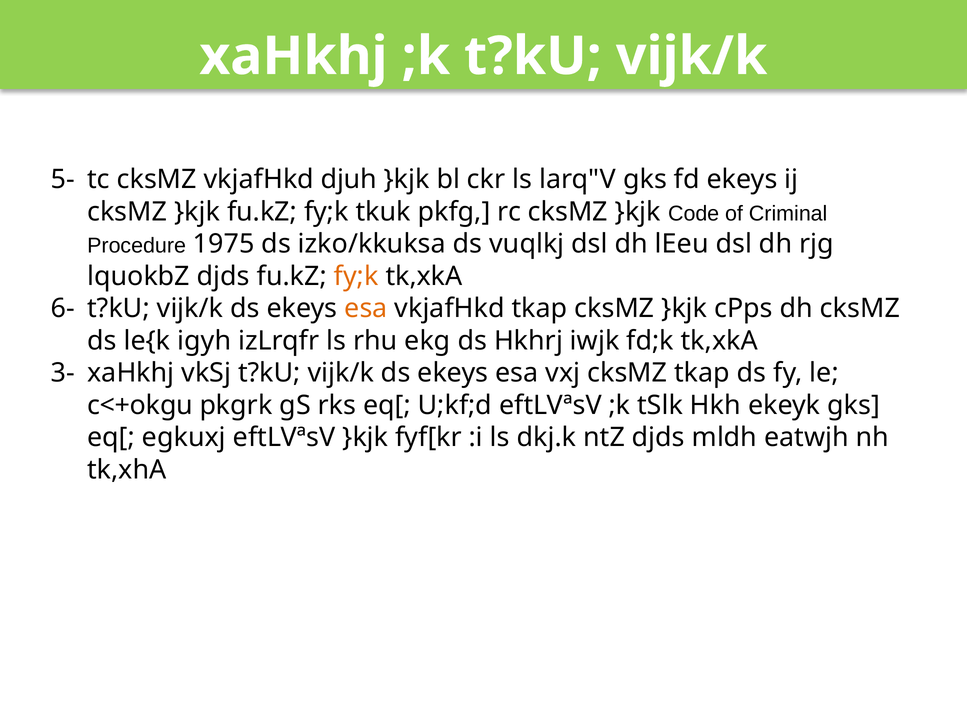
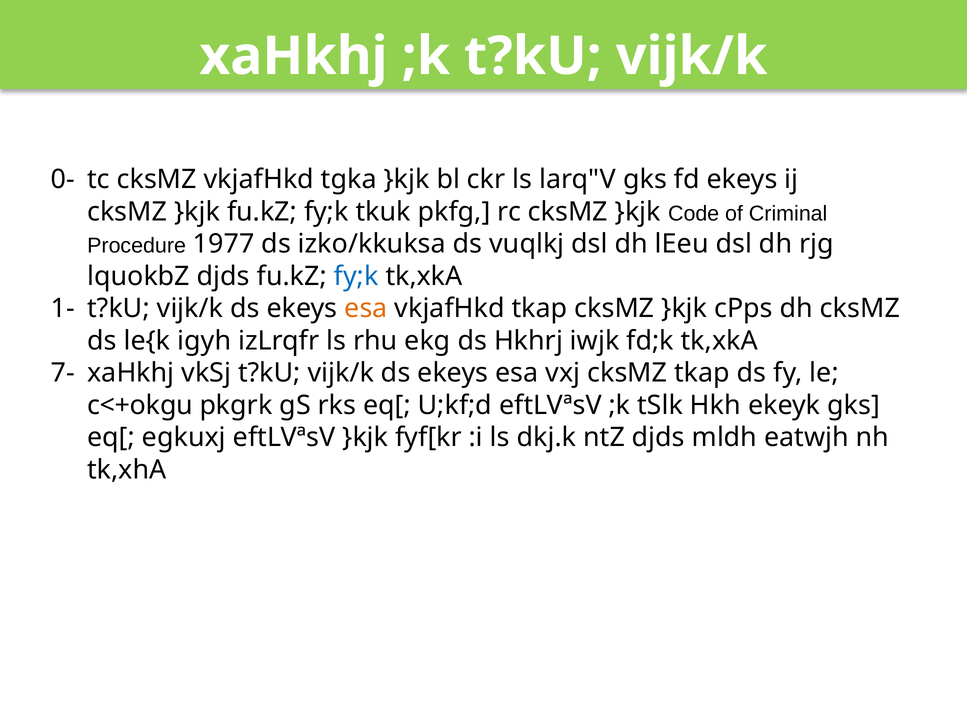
5-: 5- -> 0- (63, 180)
djuh: djuh -> tgka (349, 180)
1975: 1975 -> 1977 (224, 244)
fy;k colour: orange -> blue (356, 276)
6-: 6- -> 1- (63, 309)
3-: 3- -> 7- (63, 373)
